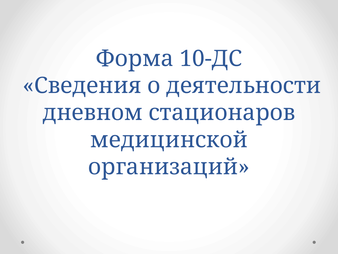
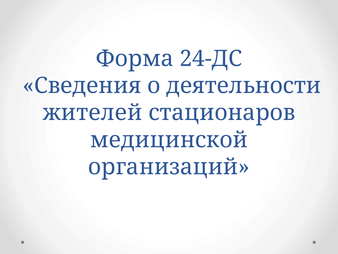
10-ДС: 10-ДС -> 24-ДС (211, 58)
дневном: дневном -> жителей (93, 113)
